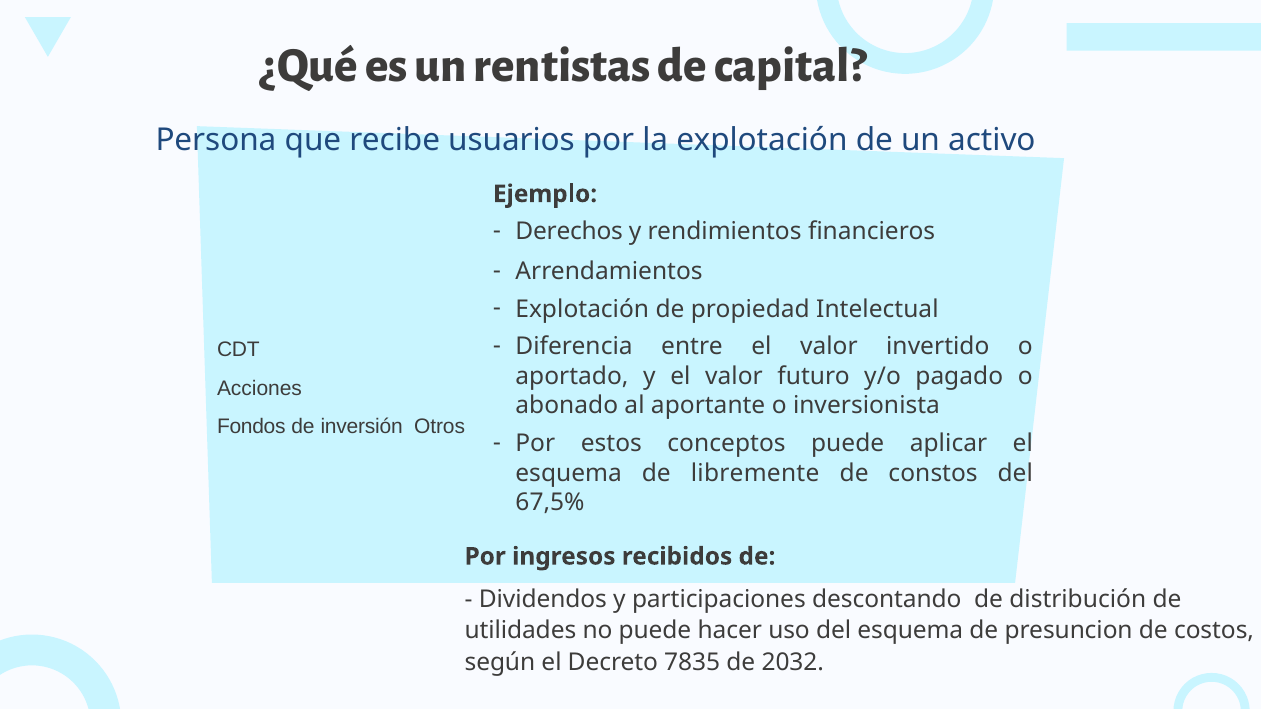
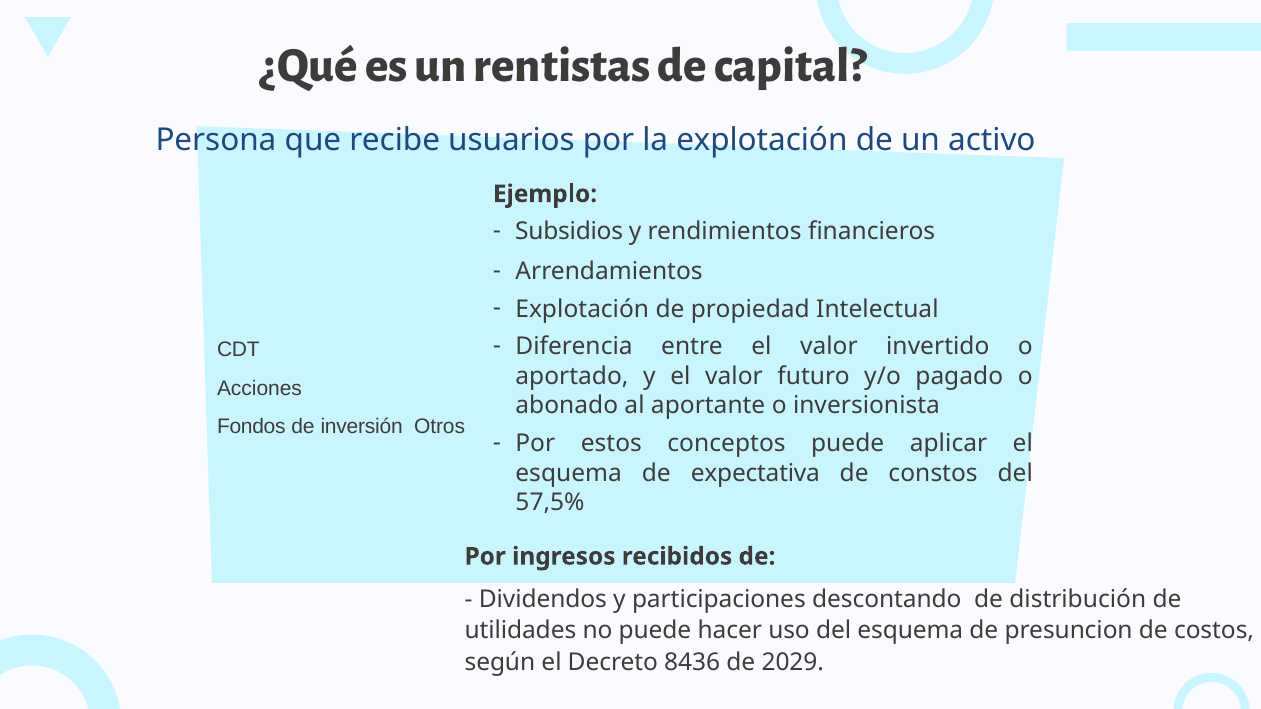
Derechos: Derechos -> Subsidios (569, 232)
libremente: libremente -> expectativa (755, 473)
67,5%: 67,5% -> 57,5% (550, 503)
7835: 7835 -> 8436 (692, 663)
2032: 2032 -> 2029 (793, 663)
